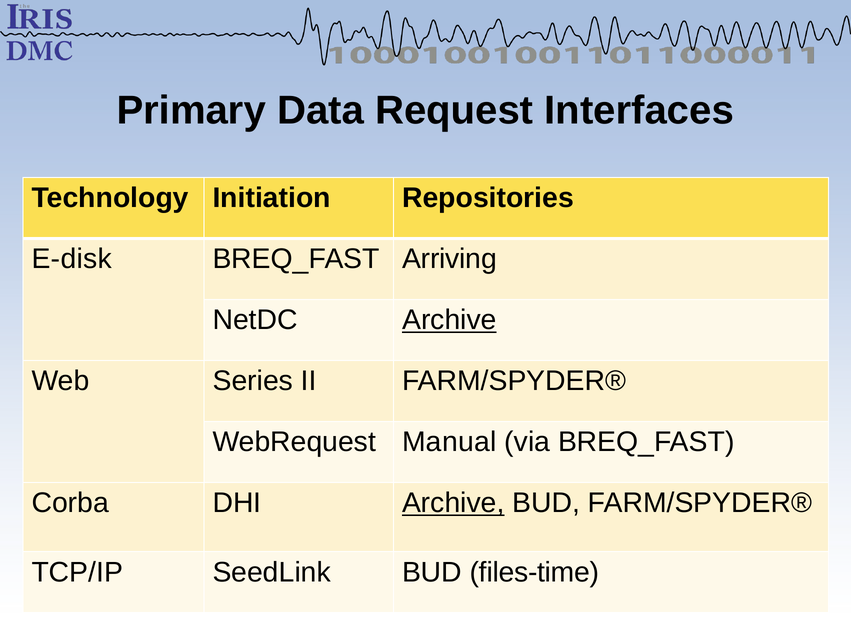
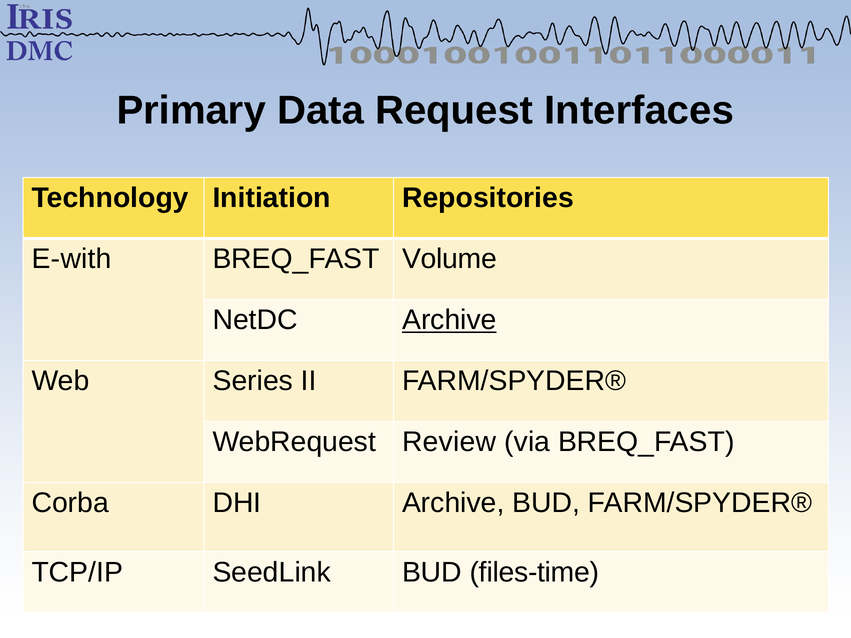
E-disk: E-disk -> E-with (72, 259)
Arriving: Arriving -> Volume (450, 259)
Manual: Manual -> Review (449, 442)
Archive underline: present -> none (453, 503)
